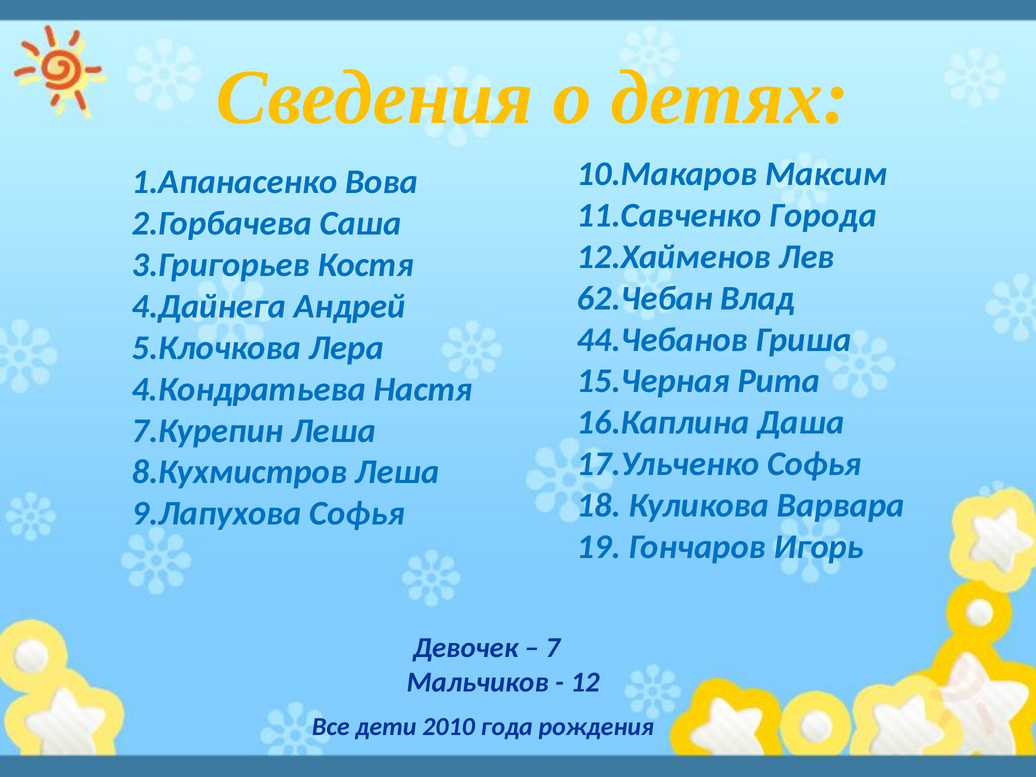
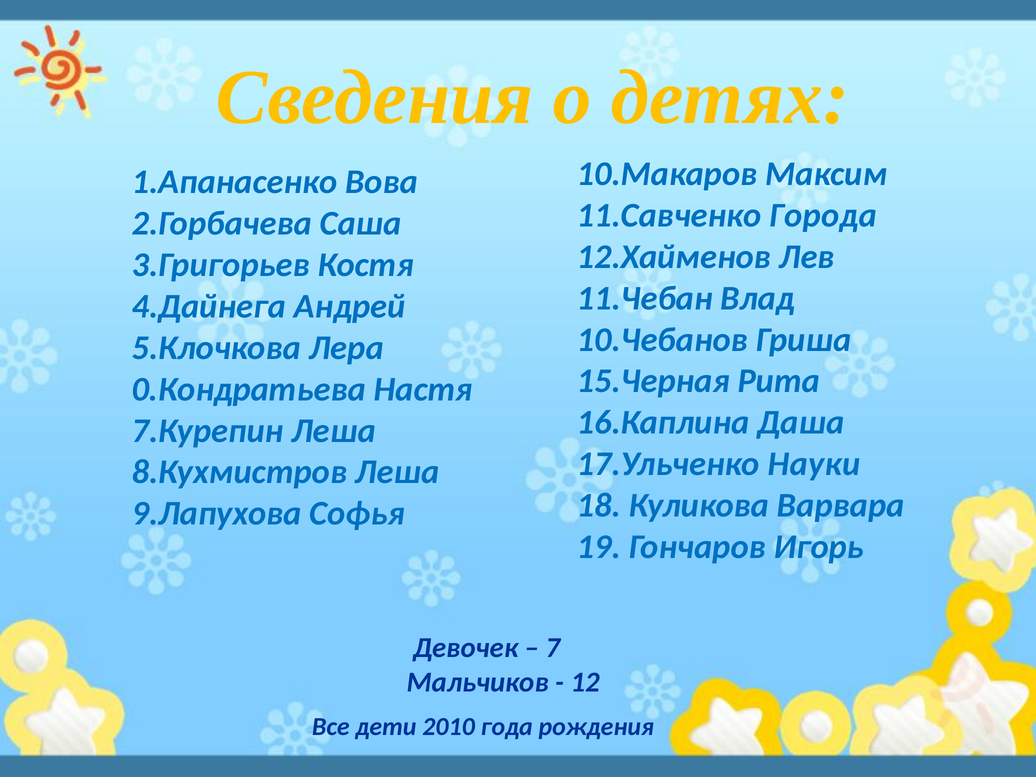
62.Чебан: 62.Чебан -> 11.Чебан (645, 298)
44.Чебанов: 44.Чебанов -> 10.Чебанов (662, 340)
4.Кондратьева: 4.Кондратьева -> 0.Кондратьева (249, 389)
17.Ульченко Софья: Софья -> Науки (814, 464)
